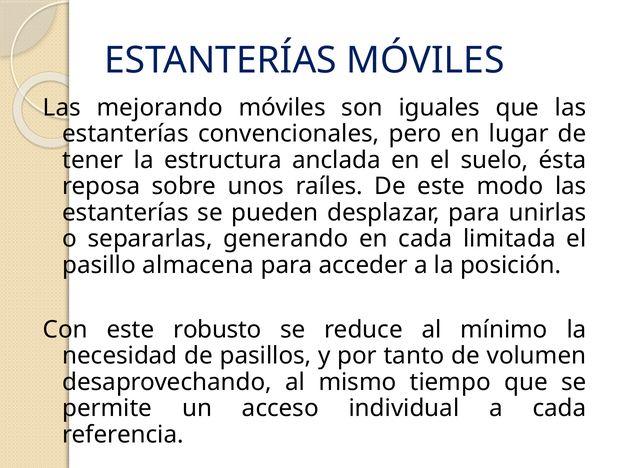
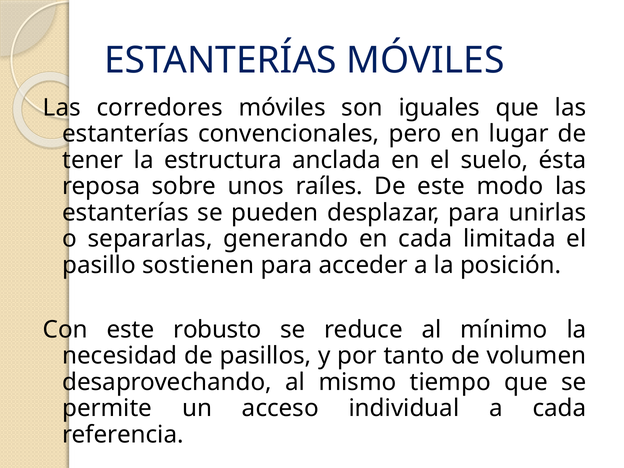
mejorando: mejorando -> corredores (160, 108)
almacena: almacena -> sostienen (198, 265)
